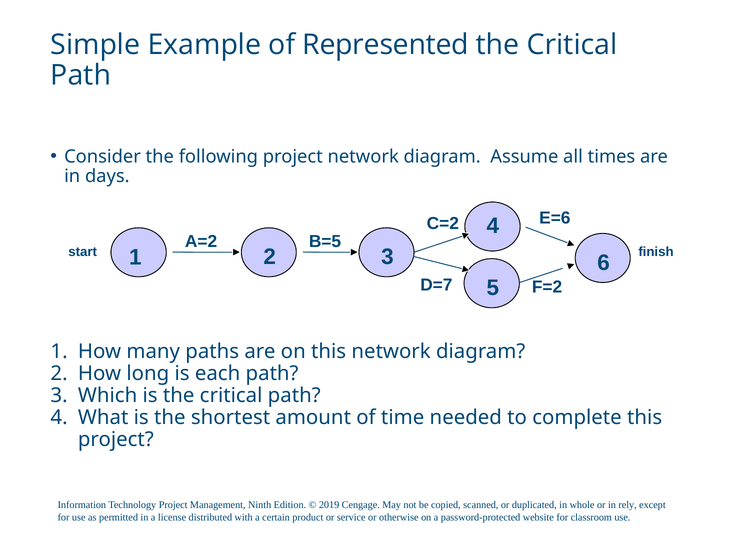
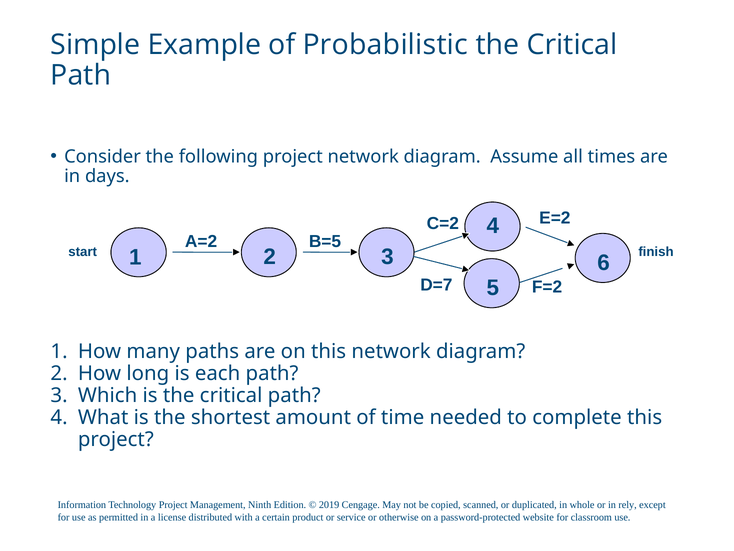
Represented: Represented -> Probabilistic (385, 45)
E=6: E=6 -> E=2 (555, 218)
